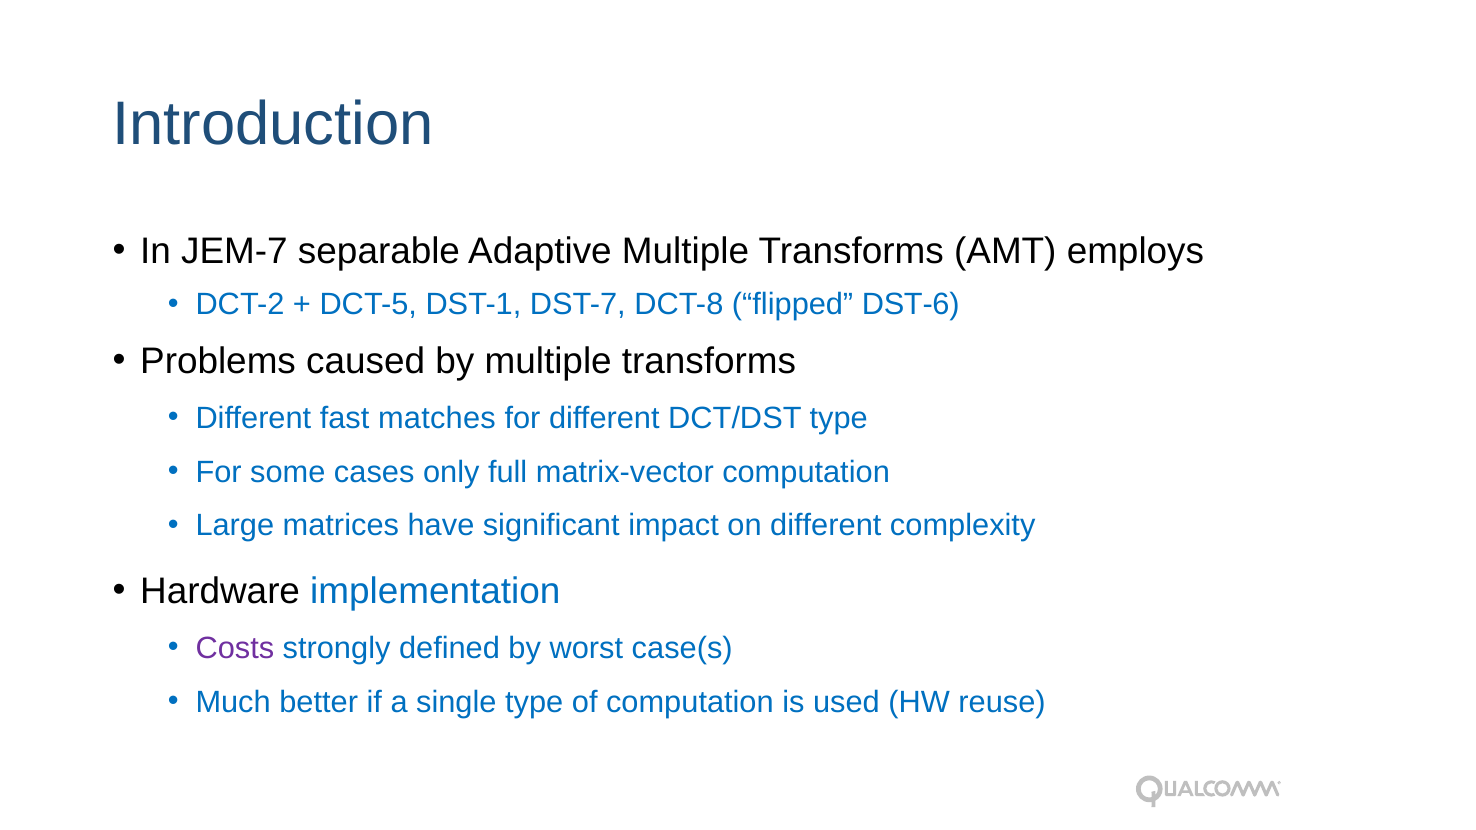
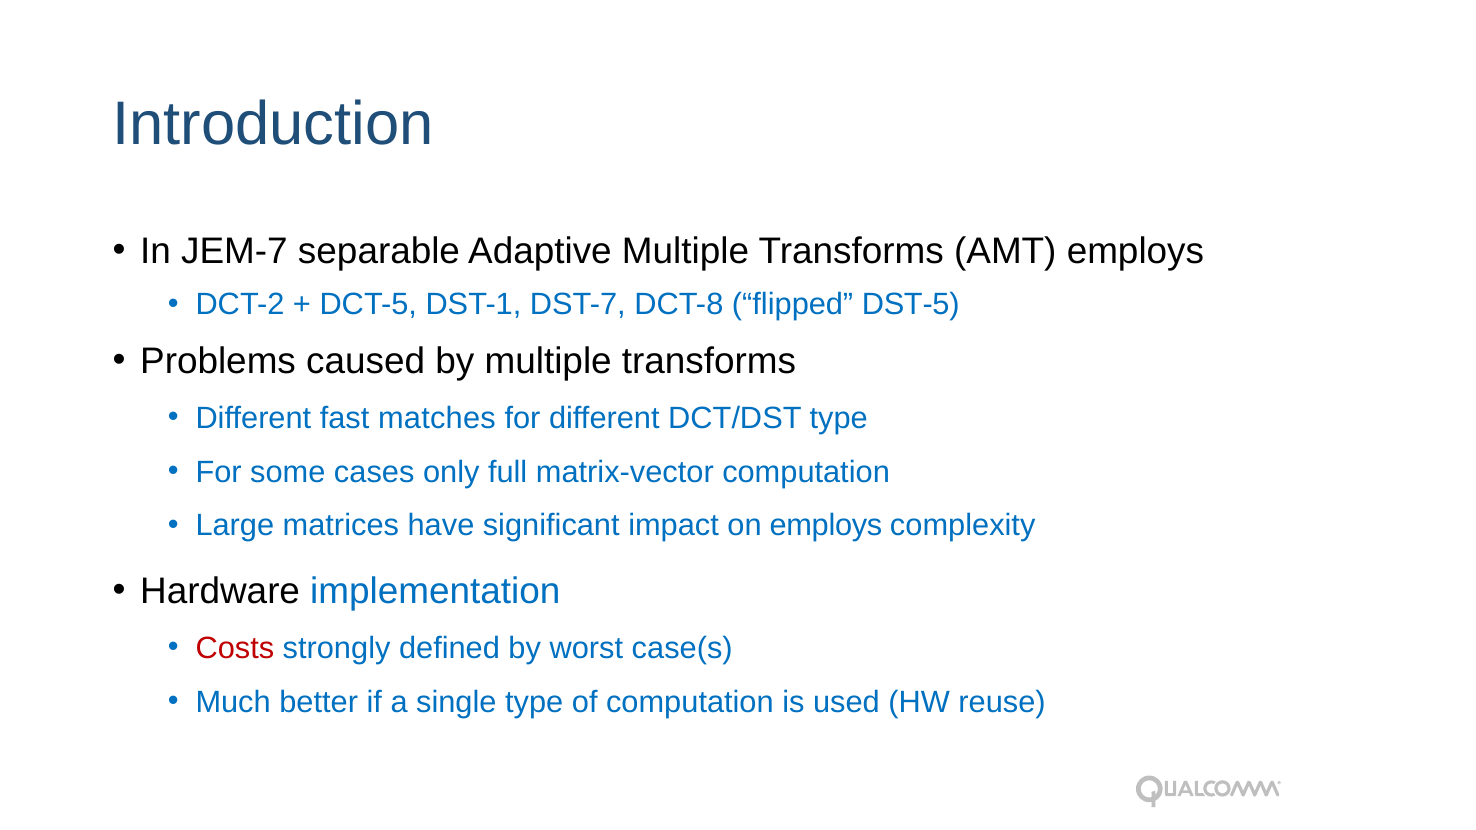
DST-6: DST-6 -> DST-5 (911, 304)
on different: different -> employs (826, 526)
Costs colour: purple -> red (235, 649)
